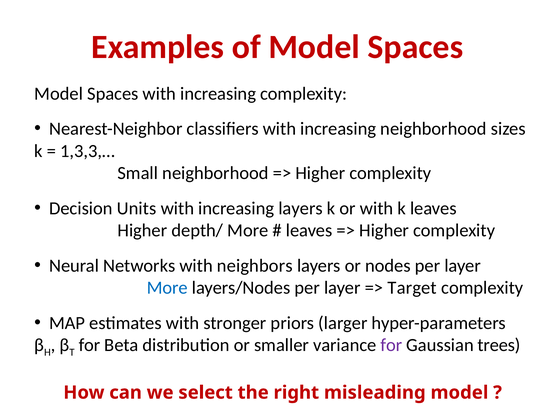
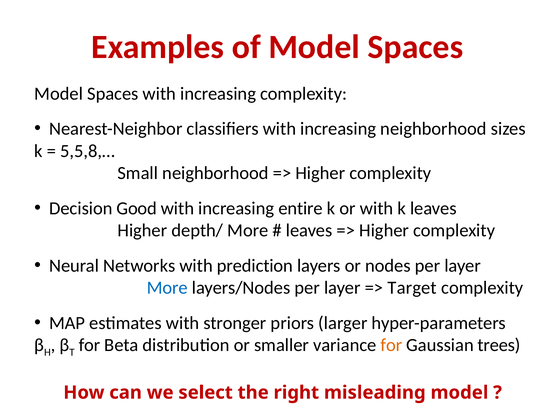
1,3,3,…: 1,3,3,… -> 5,5,8,… (88, 151)
Units: Units -> Good (137, 208)
increasing layers: layers -> entire (301, 208)
neighbors: neighbors -> prediction (255, 266)
for colour: purple -> orange (391, 345)
